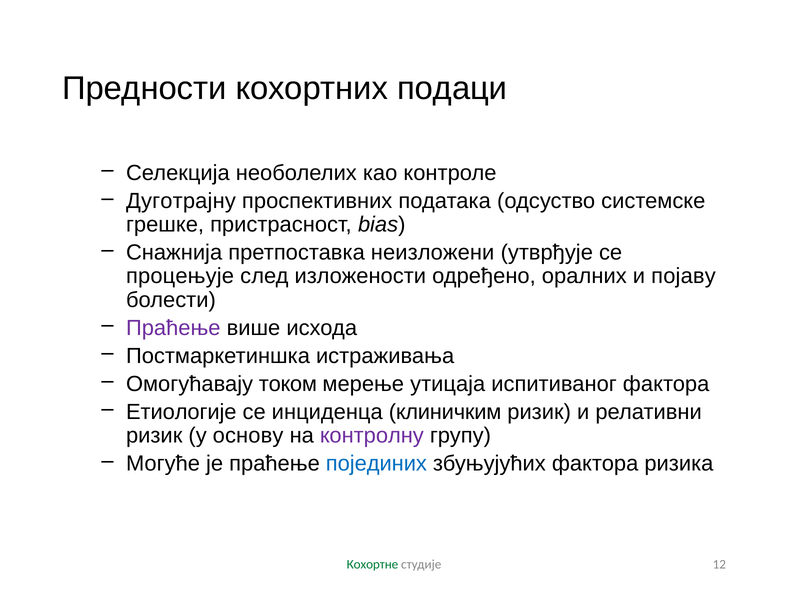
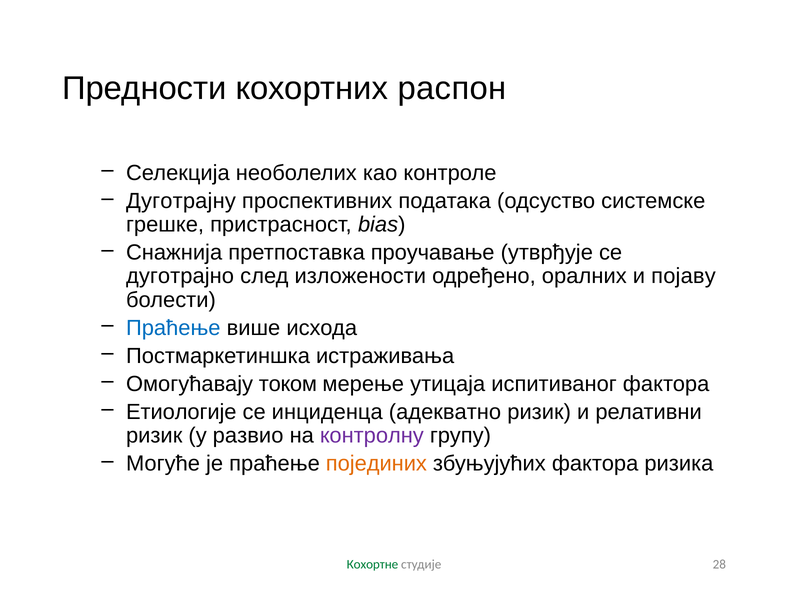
подаци: подаци -> распон (452, 88)
неизложени: неизложени -> проучавање (433, 253)
процењује: процењује -> дуготрајно (180, 276)
Праћење colour: purple -> blue (173, 328)
клиничким: клиничким -> адекватно (445, 412)
основу: основу -> развио (248, 436)
појединих colour: blue -> orange (376, 464)
12: 12 -> 28 (719, 564)
